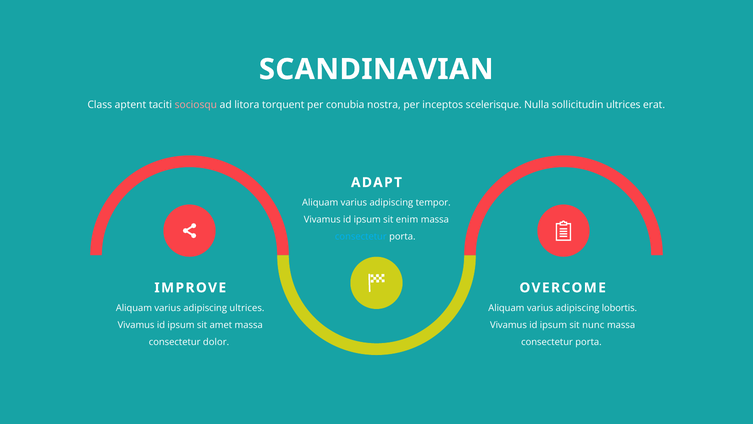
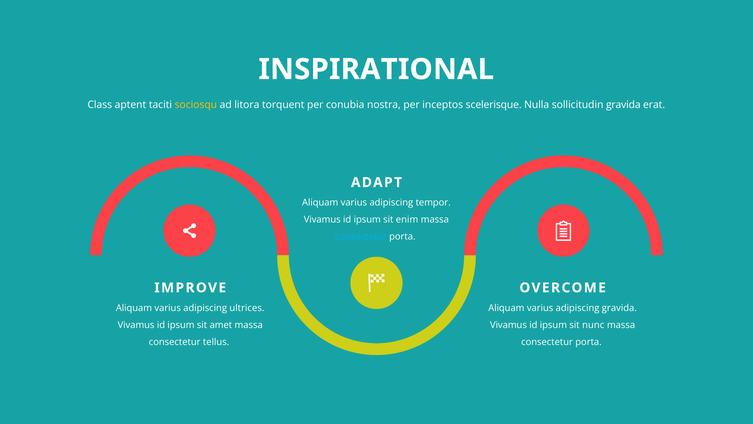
SCANDINAVIAN: SCANDINAVIAN -> INSPIRATIONAL (376, 69)
sociosqu colour: pink -> yellow (196, 105)
sollicitudin ultrices: ultrices -> gravida (623, 105)
adipiscing lobortis: lobortis -> gravida (619, 308)
dolor: dolor -> tellus (216, 342)
